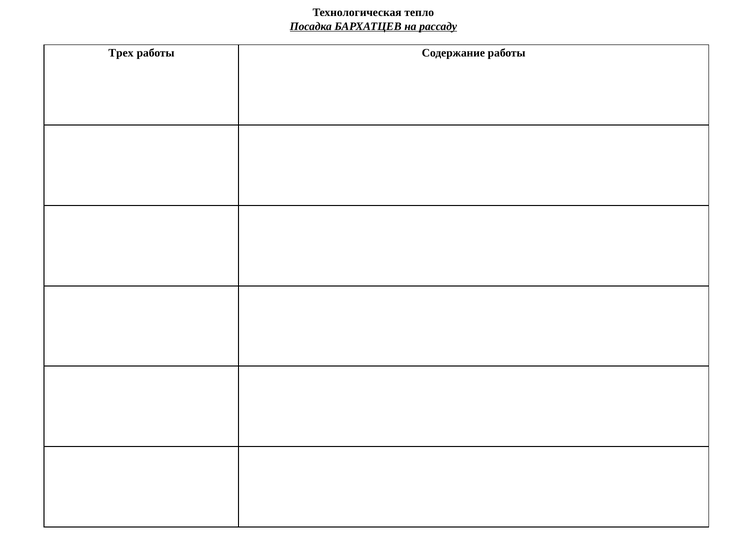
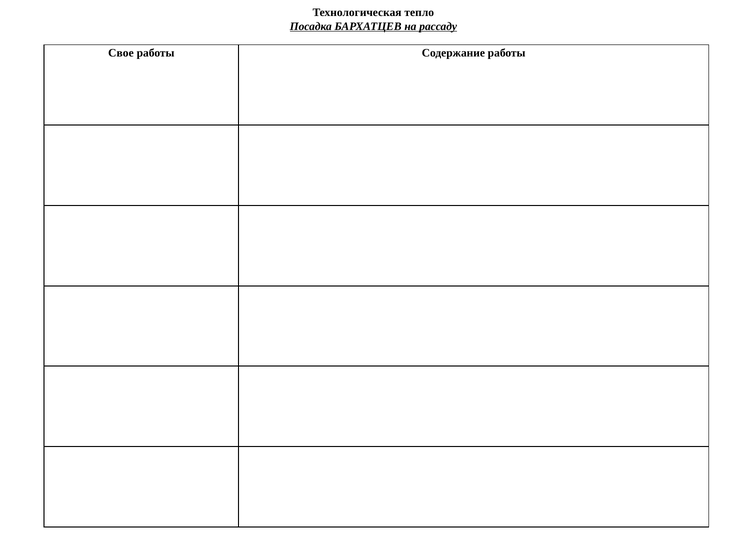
Трех: Трех -> Свое (121, 53)
